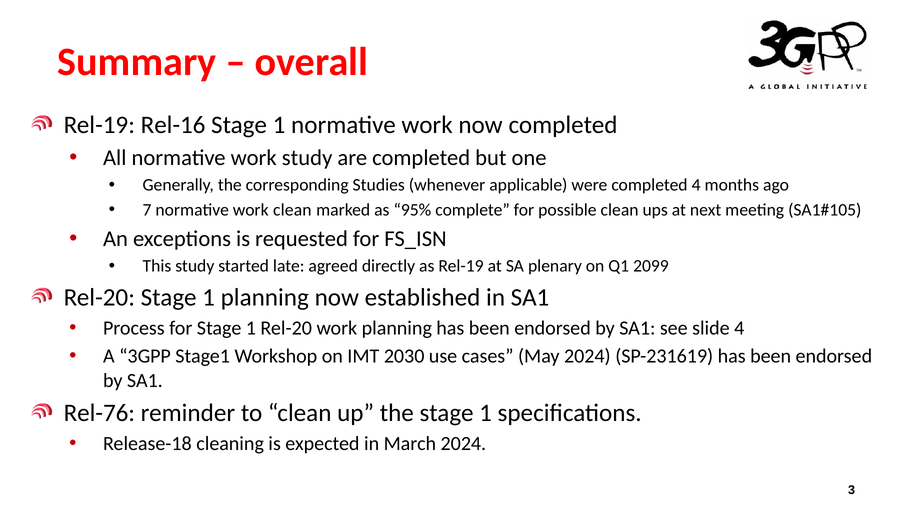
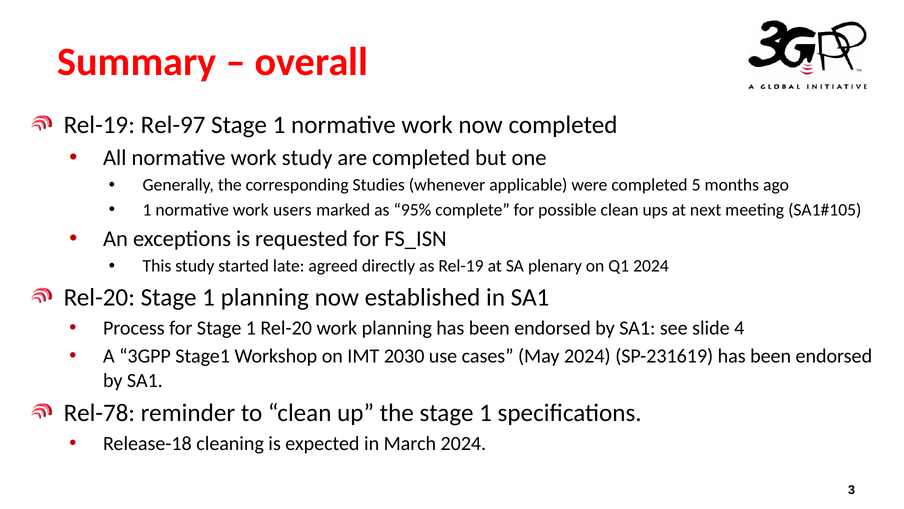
Rel-16: Rel-16 -> Rel-97 (173, 125)
completed 4: 4 -> 5 (696, 185)
7: 7 -> 1 (147, 210)
work clean: clean -> users (292, 210)
Q1 2099: 2099 -> 2024 (651, 266)
Rel-76: Rel-76 -> Rel-78 (99, 413)
